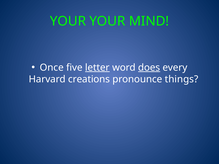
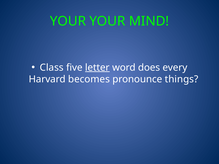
Once: Once -> Class (52, 68)
does underline: present -> none (149, 68)
creations: creations -> becomes (89, 79)
